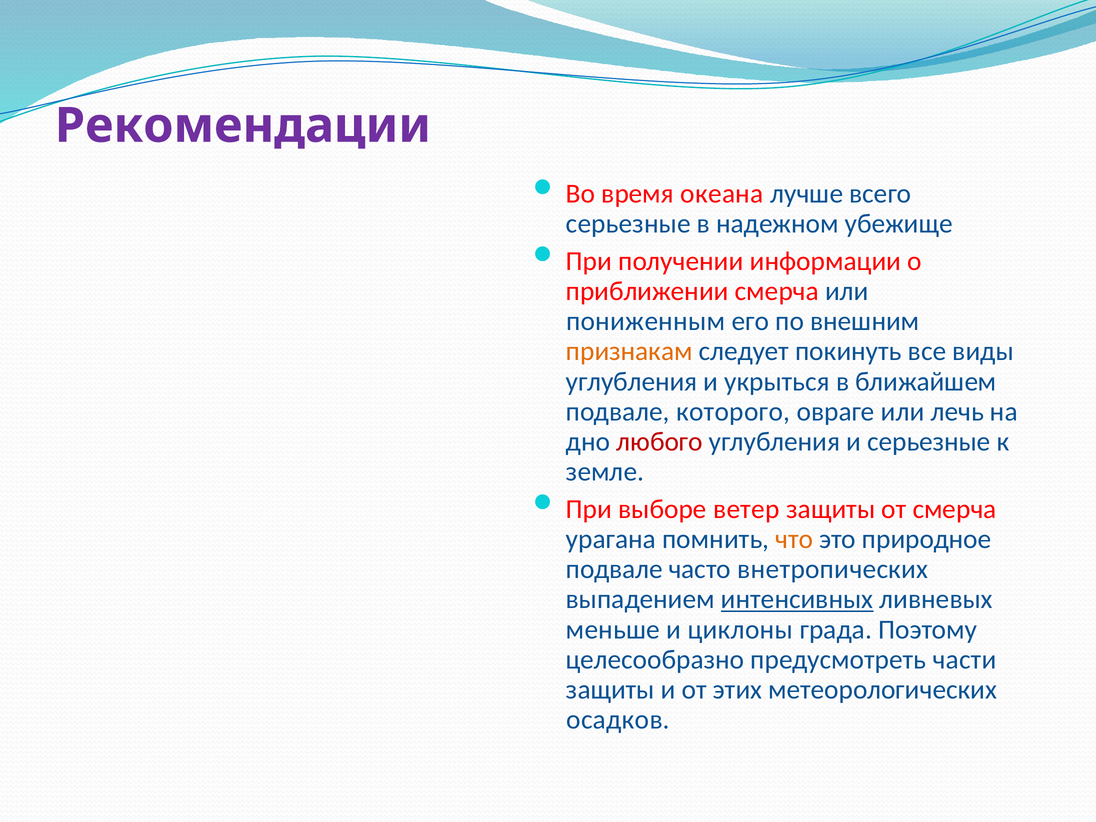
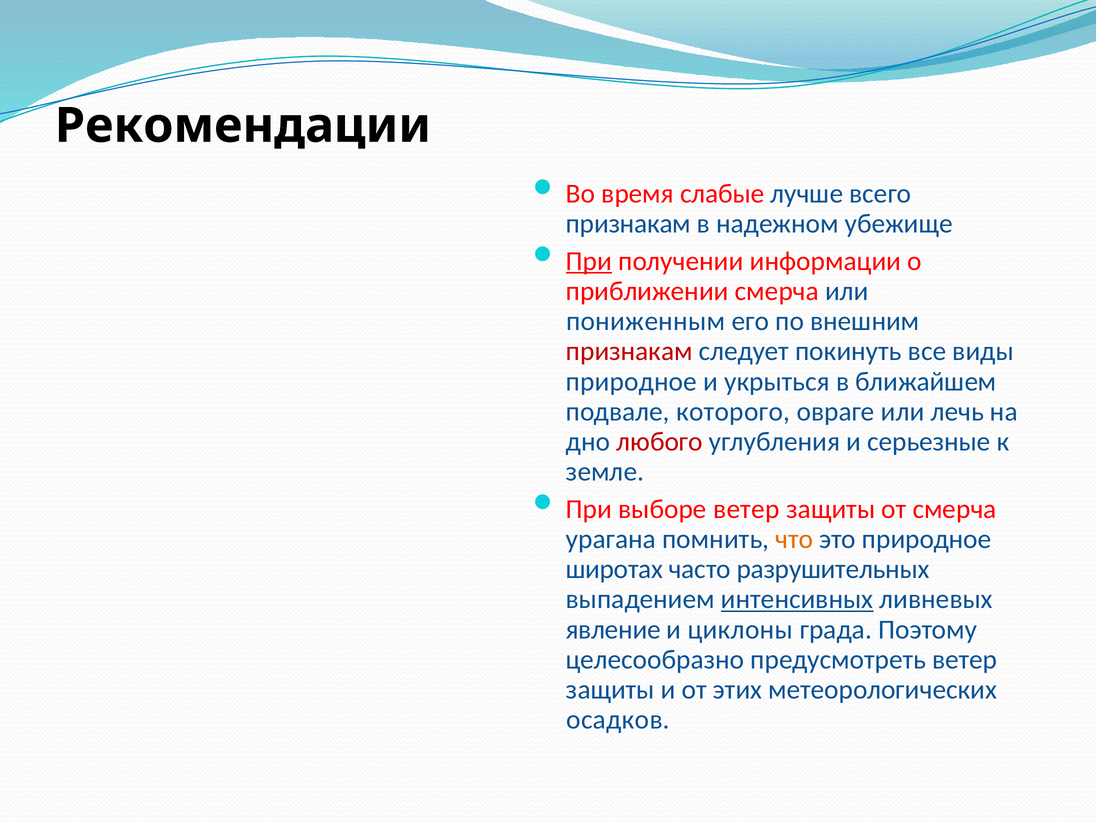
Рекомендации colour: purple -> black (243, 126)
океана: океана -> слабые (722, 194)
серьезные: серьезные -> признакам (628, 224)
При underline: none -> present (589, 261)
признакам colour: orange -> red (629, 351)
углубления: углубления -> природное (631, 382)
подвале: подвале -> широтах (614, 569)
внетропических: внетропических -> разрушительных (833, 569)
меньше: меньше -> явление (613, 630)
предусмотреть части: части -> ветер (965, 660)
